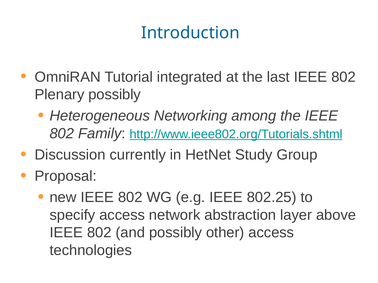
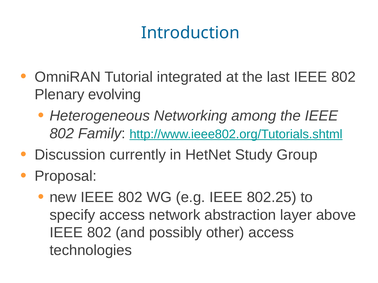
Plenary possibly: possibly -> evolving (115, 95)
